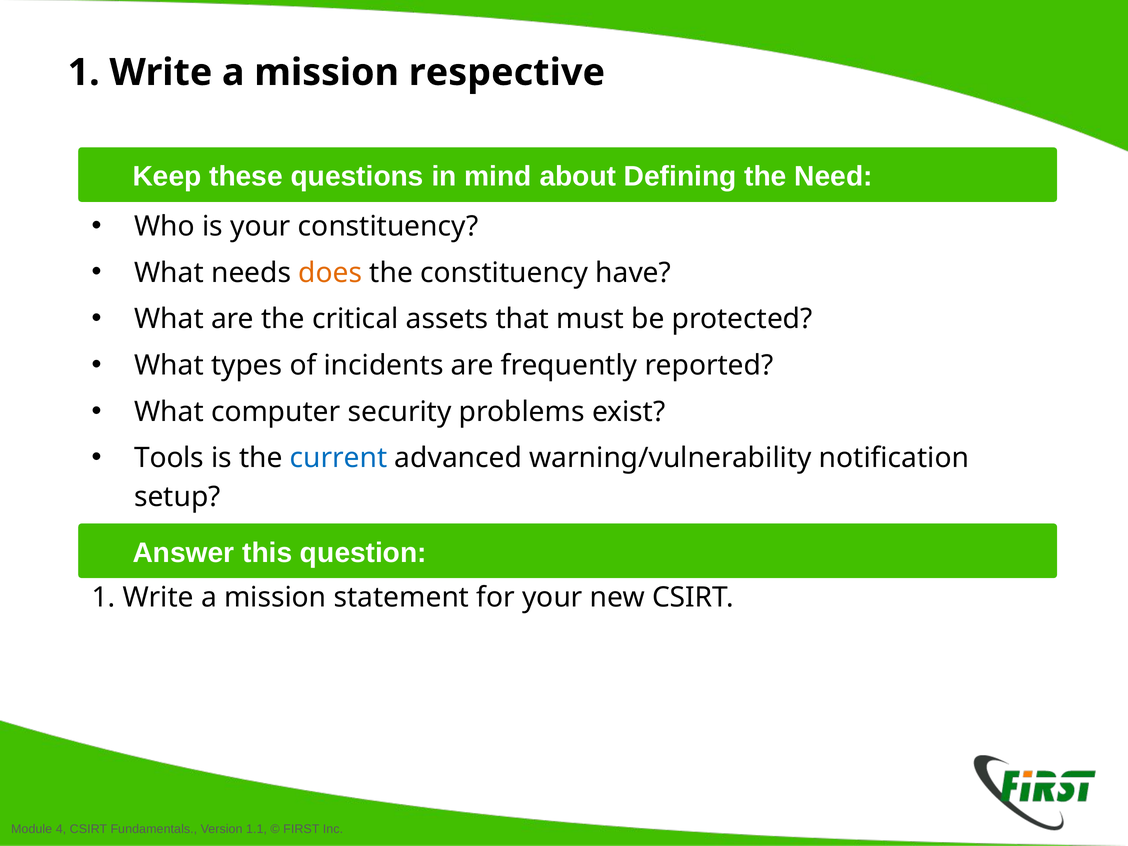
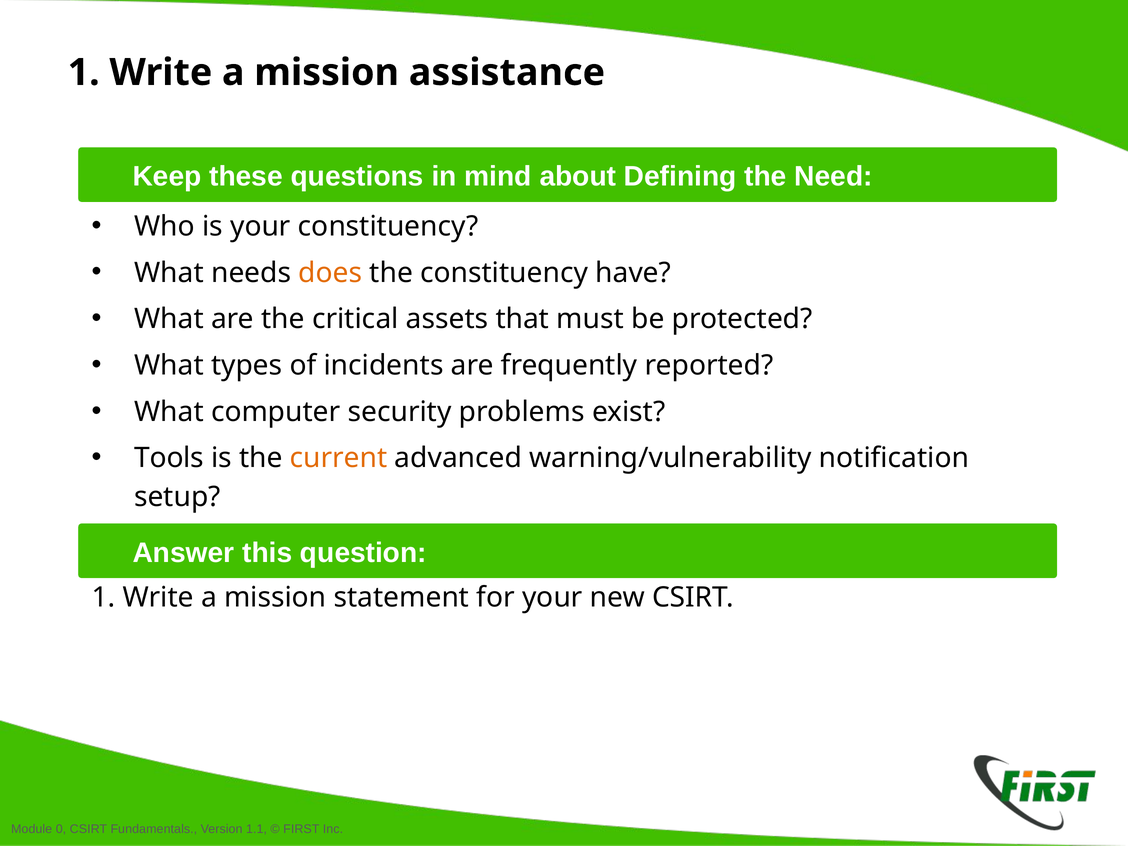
respective: respective -> assistance (507, 72)
current colour: blue -> orange (339, 458)
4: 4 -> 0 (61, 829)
